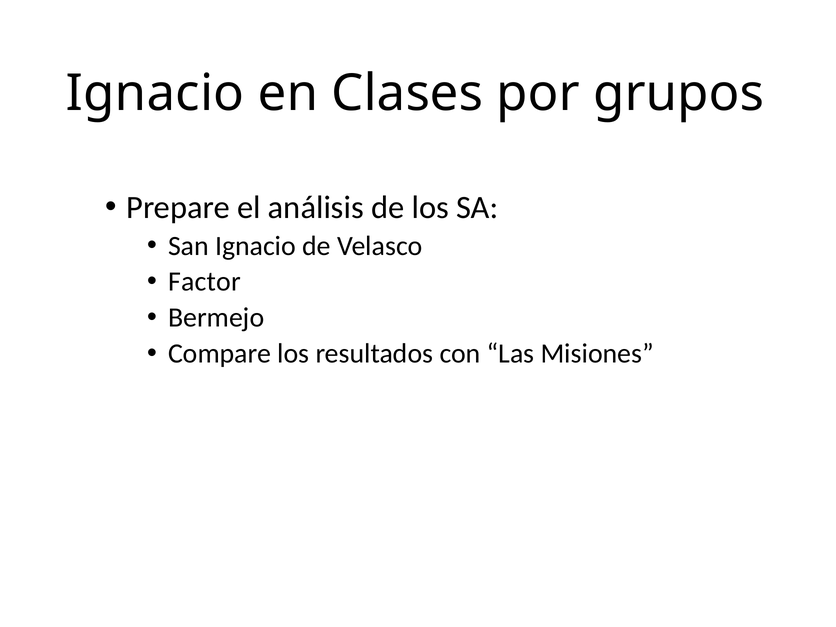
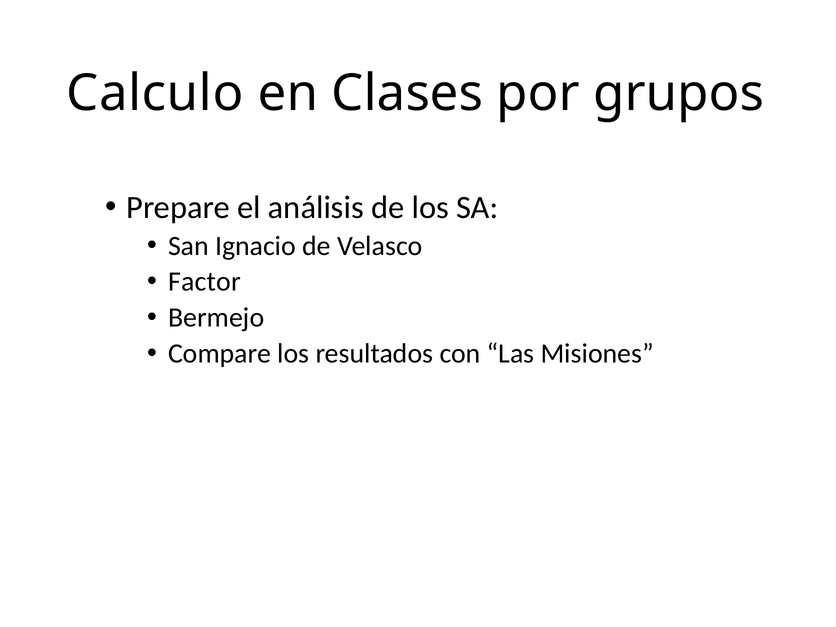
Ignacio: Ignacio -> Calculo (155, 94)
